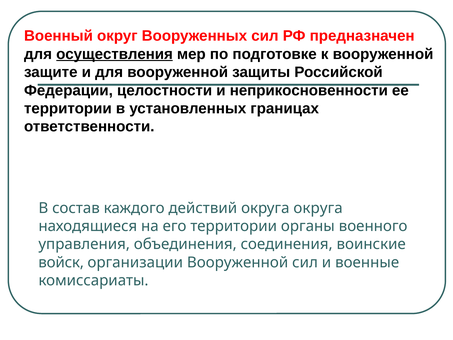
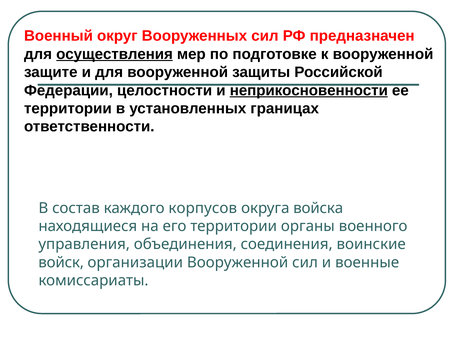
неприкосновенности underline: none -> present (309, 90)
действий: действий -> корпусов (203, 208)
округа округа: округа -> войска (318, 208)
